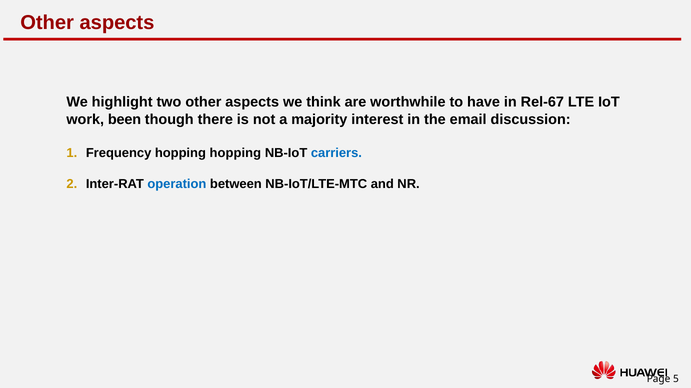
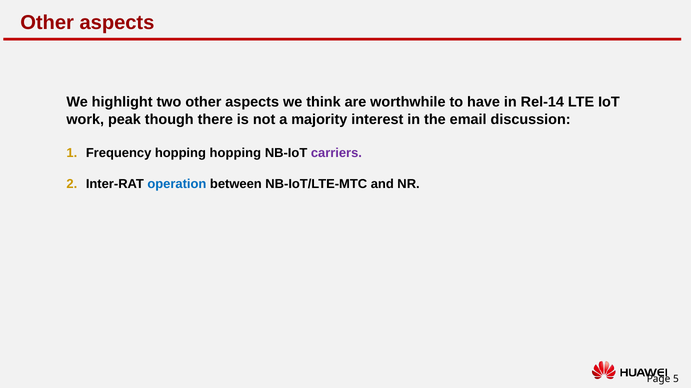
Rel-67: Rel-67 -> Rel-14 (542, 102)
been: been -> peak (124, 119)
carriers colour: blue -> purple (336, 153)
